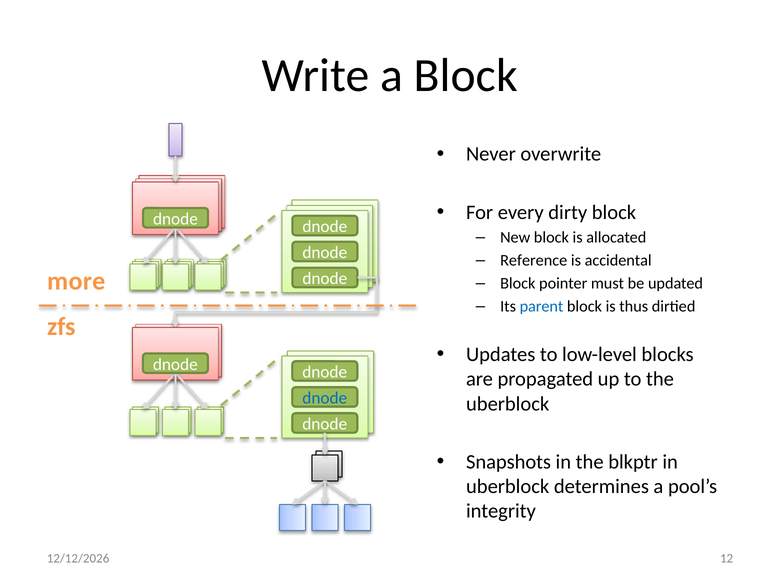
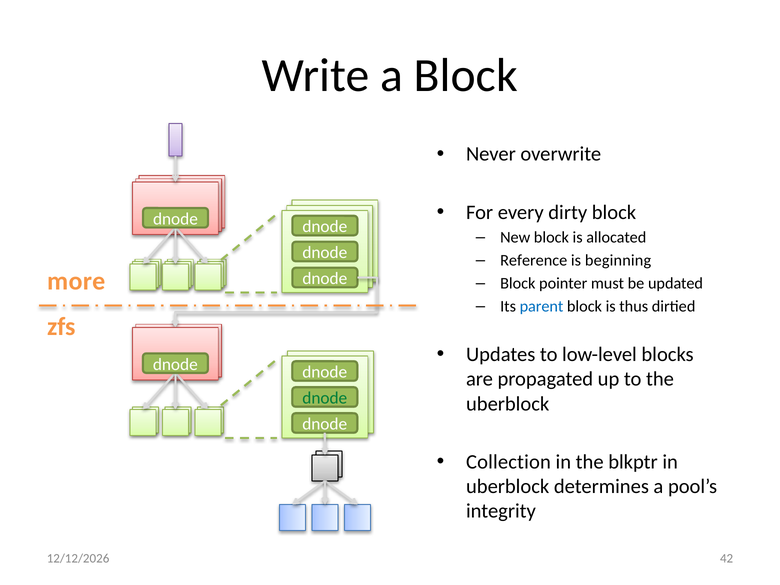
accidental: accidental -> beginning (618, 260)
dnode colour: blue -> green (325, 398)
Snapshots: Snapshots -> Collection (508, 462)
12: 12 -> 42 (727, 559)
